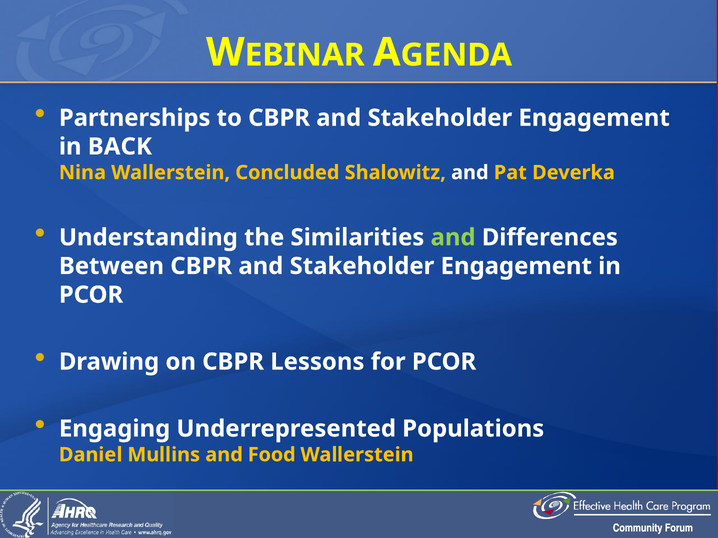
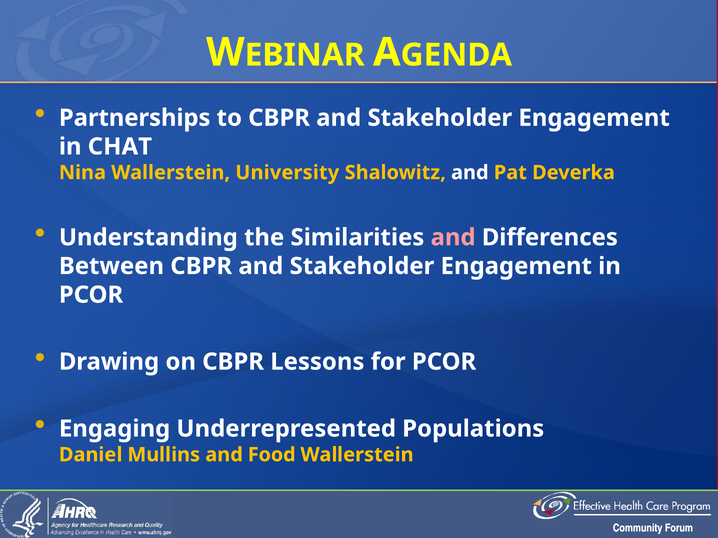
BACK: BACK -> CHAT (120, 147)
Concluded: Concluded -> University (287, 173)
and colour: light green -> pink (453, 238)
